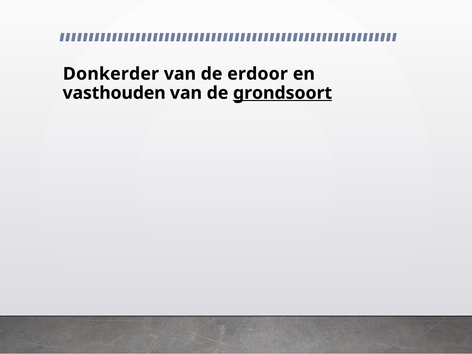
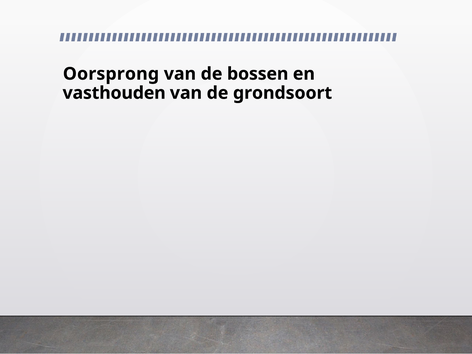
Donkerder: Donkerder -> Oorsprong (111, 74)
erdoor: erdoor -> bossen (258, 74)
grondsoort underline: present -> none (283, 93)
